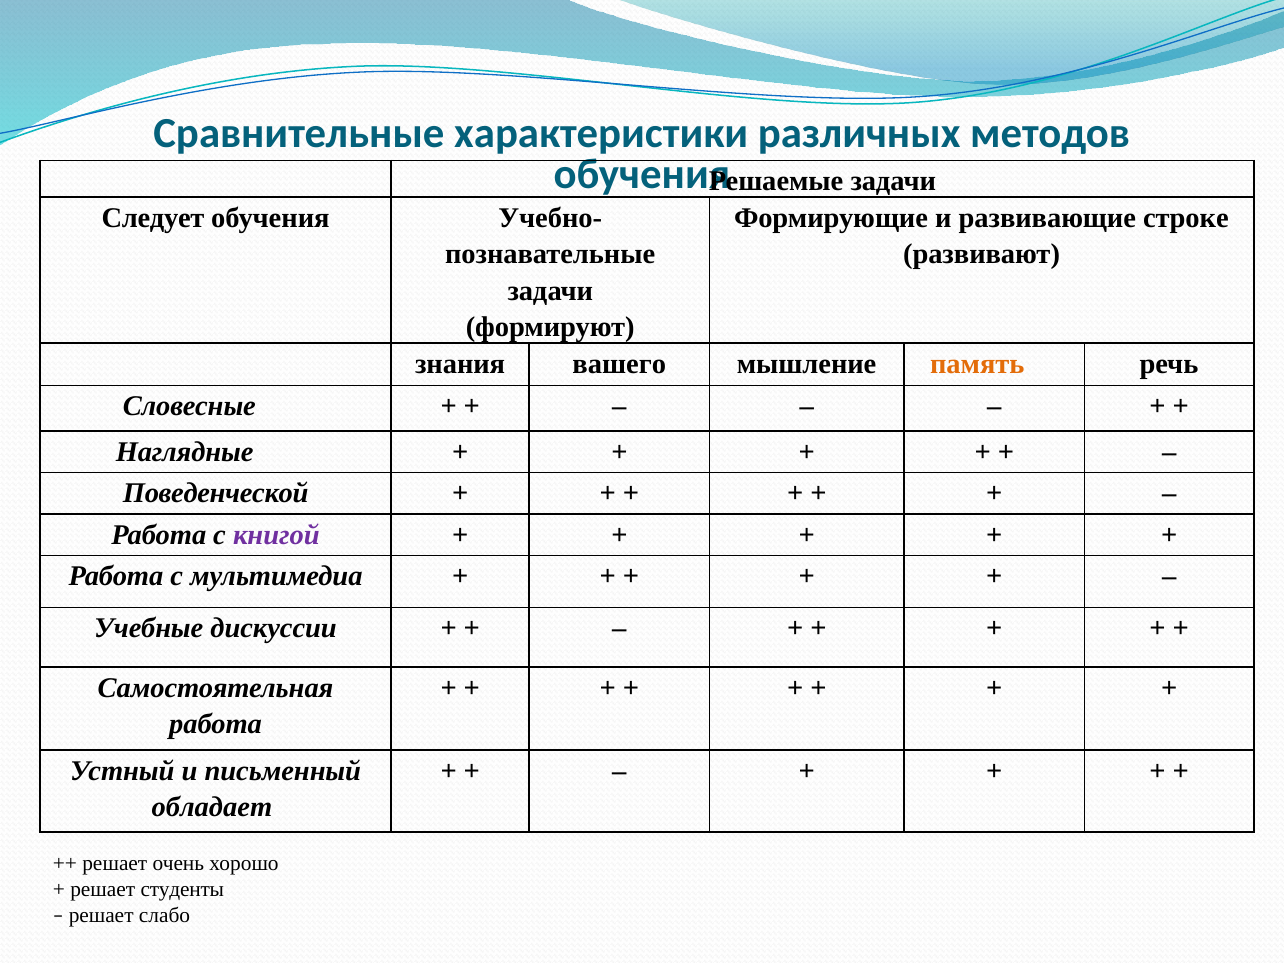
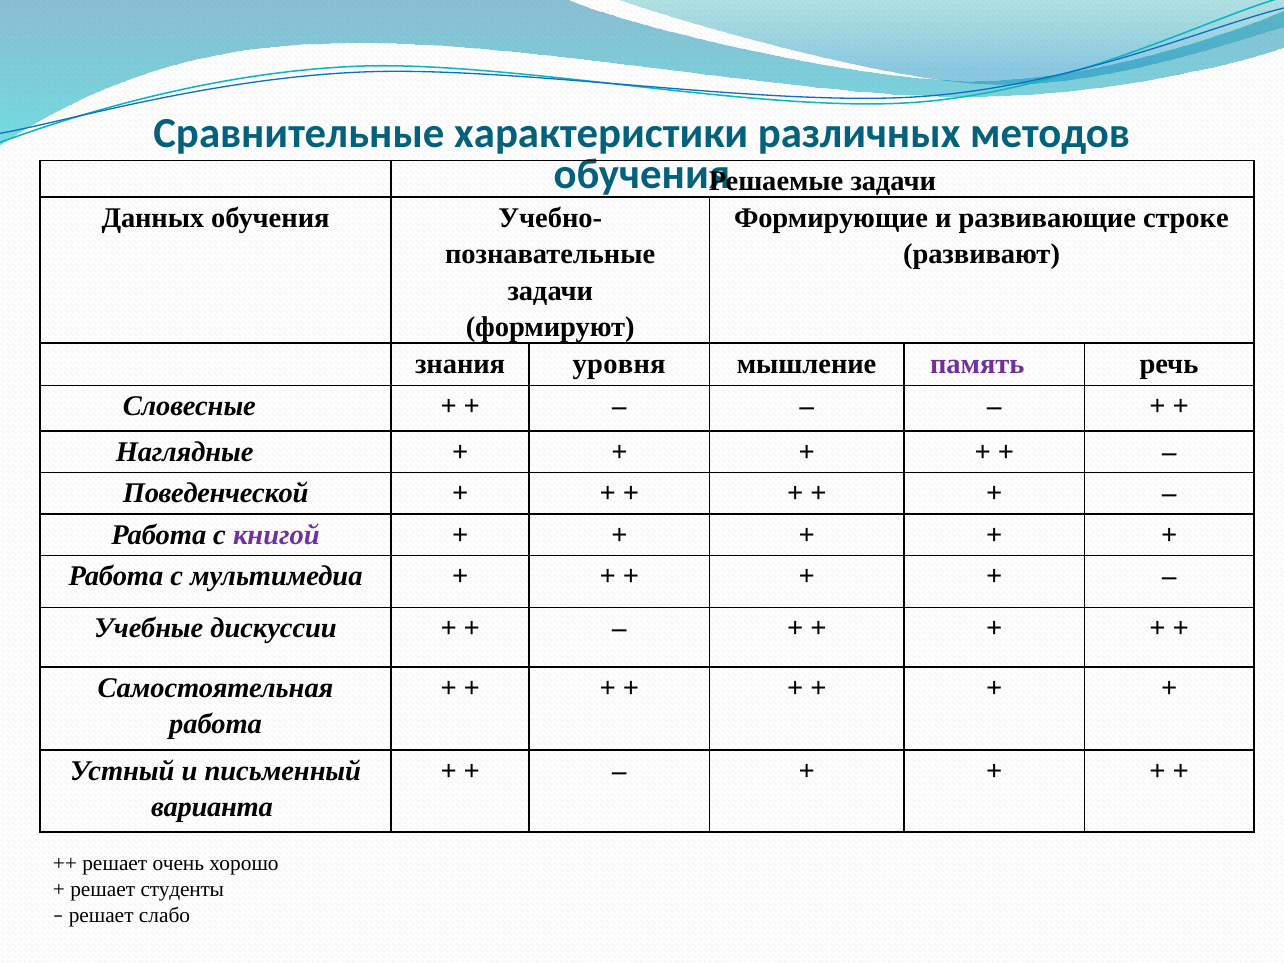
Следует: Следует -> Данных (153, 218)
вашего: вашего -> уровня (619, 364)
память colour: orange -> purple (977, 364)
обладает: обладает -> варианта (212, 807)
